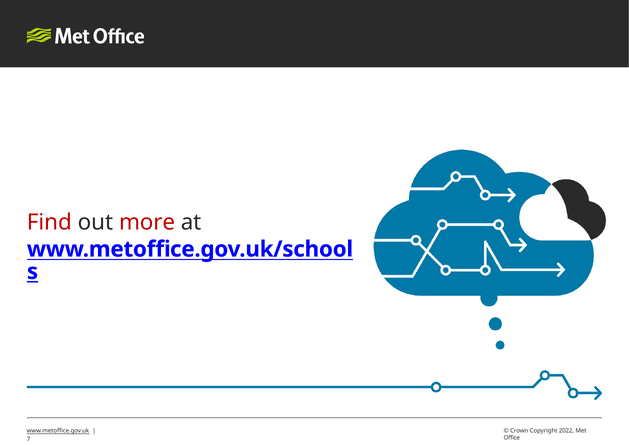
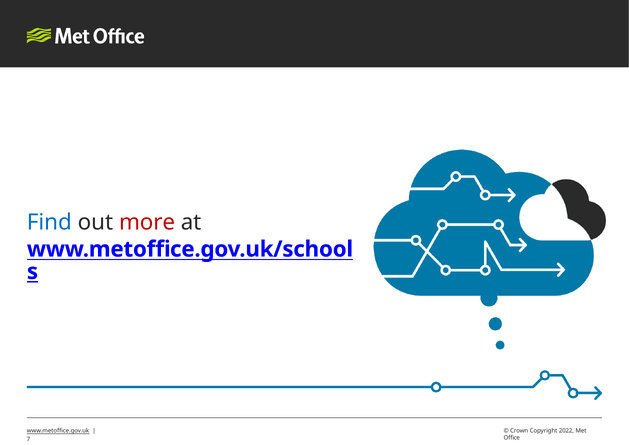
Find colour: red -> blue (49, 222)
